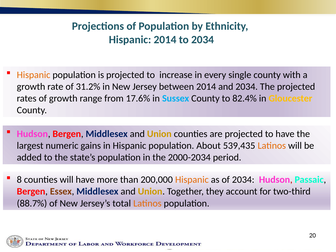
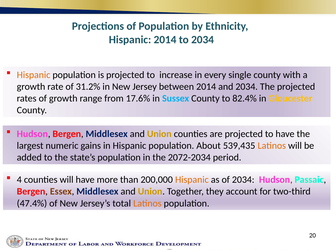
2000-2034: 2000-2034 -> 2072-2034 (189, 157)
8: 8 -> 4 (19, 180)
88.7%: 88.7% -> 47.4% (32, 203)
